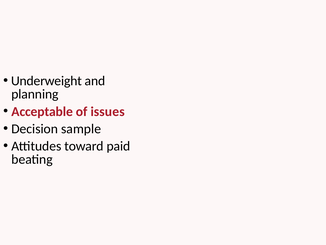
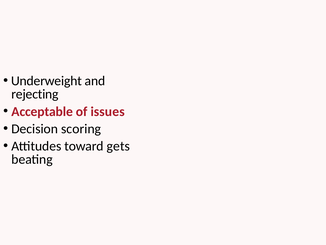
planning: planning -> rejecting (35, 94)
sample: sample -> scoring (81, 129)
paid: paid -> gets (118, 146)
